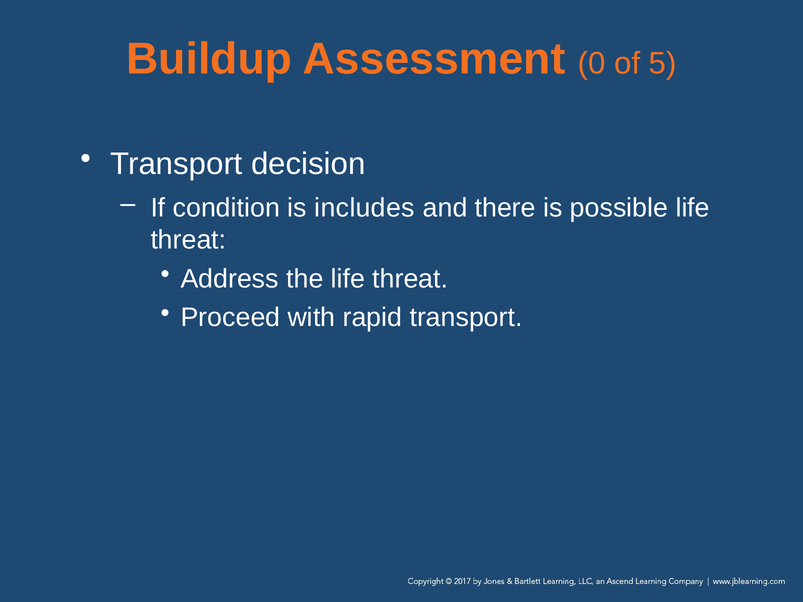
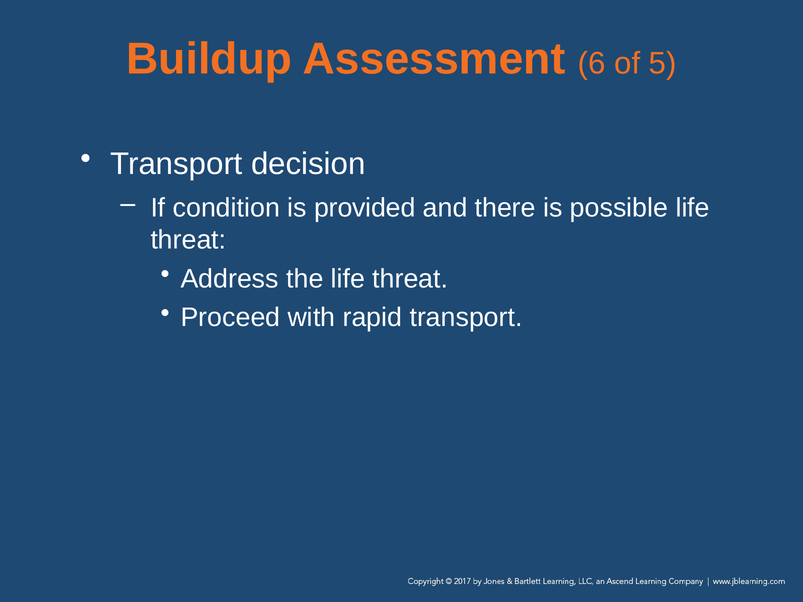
0: 0 -> 6 (592, 64)
includes: includes -> provided (365, 208)
